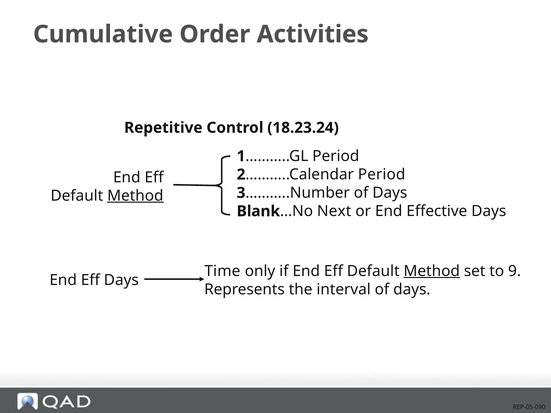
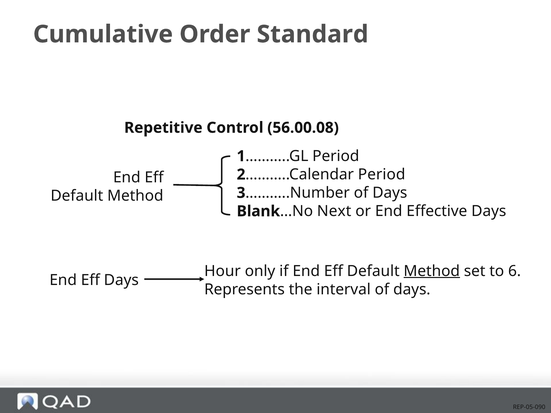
Activities: Activities -> Standard (313, 34)
18.23.24: 18.23.24 -> 56.00.08 (303, 128)
Method underline: present -> none (135, 196)
Time: Time -> Hour (222, 271)
9: 9 -> 6 (515, 271)
